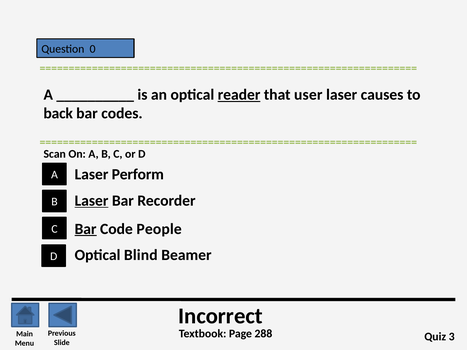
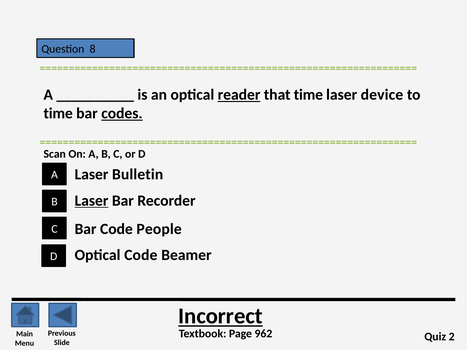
0: 0 -> 8 (93, 49)
that user: user -> time (308, 95)
causes: causes -> device (382, 95)
back: back -> time (58, 113)
codes underline: none -> present (122, 113)
Perform: Perform -> Bulletin (138, 175)
Bar underline: present -> none (86, 229)
Optical Blind: Blind -> Code (141, 255)
Incorrect underline: none -> present (220, 316)
288: 288 -> 962 (263, 334)
3: 3 -> 2 (452, 337)
